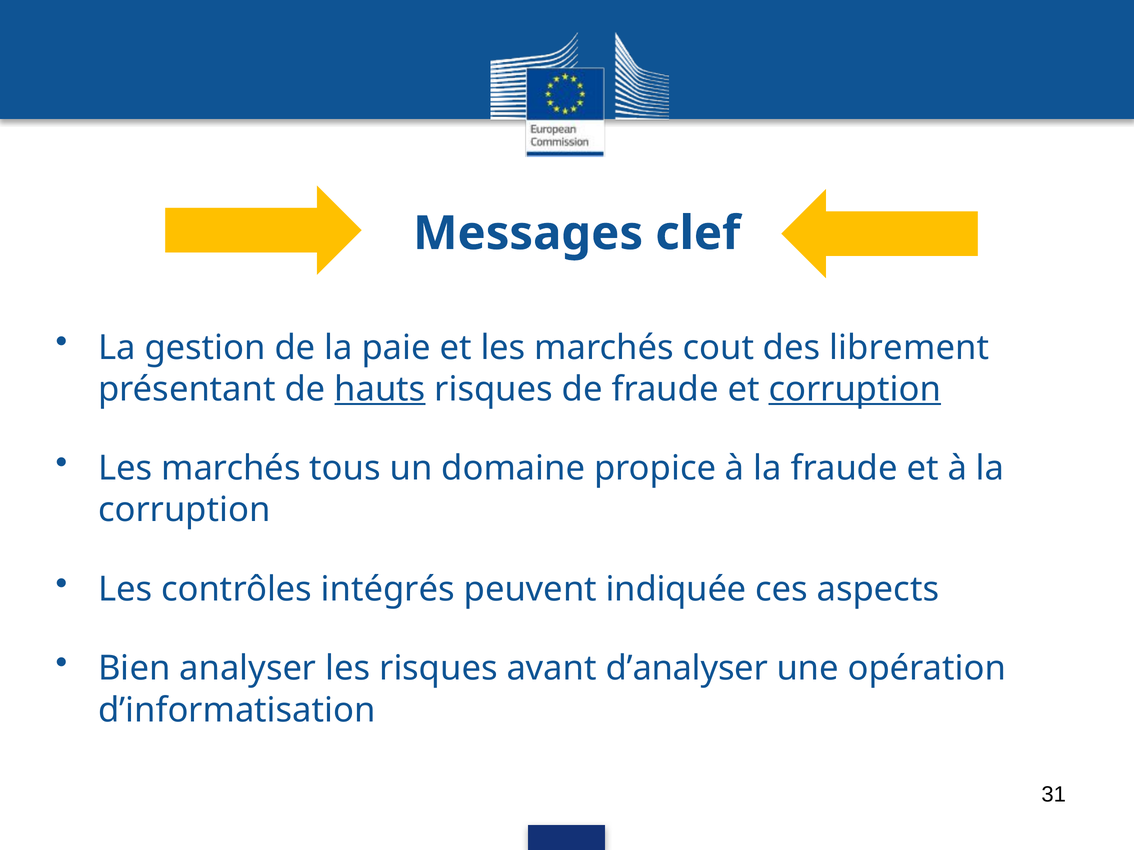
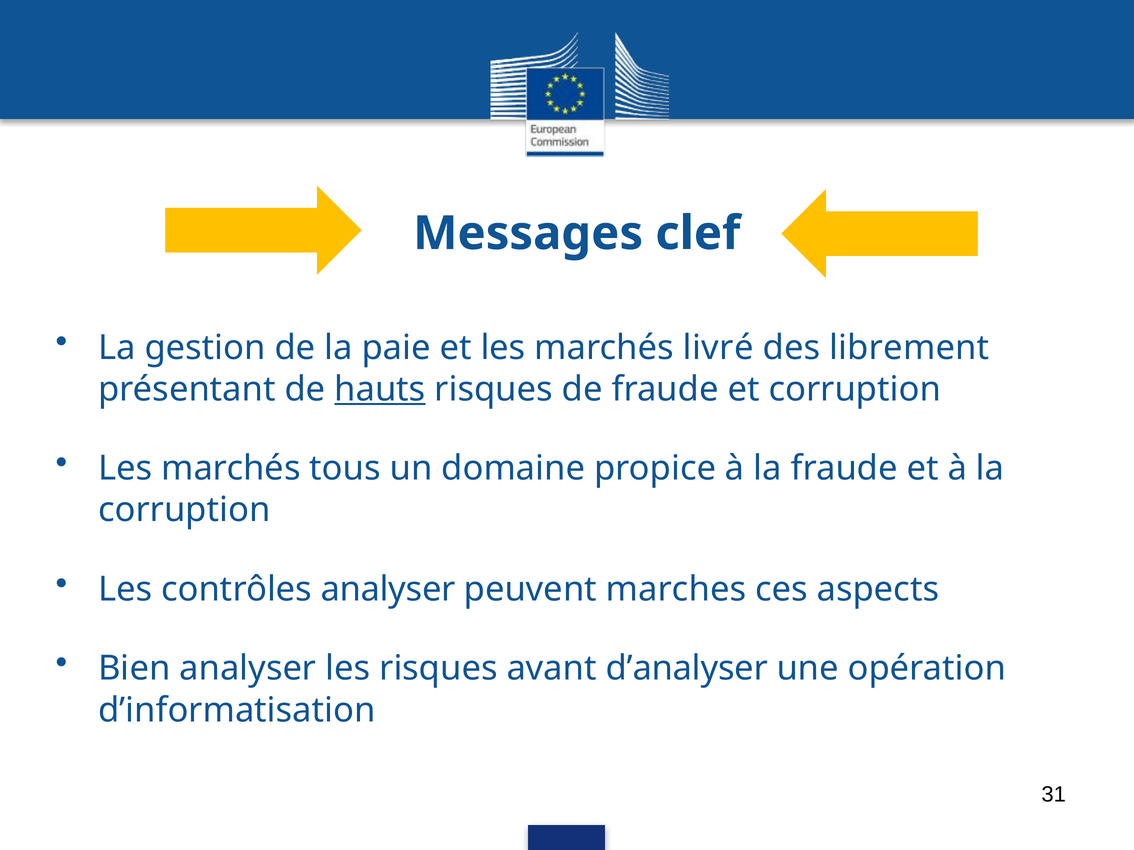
cout: cout -> livré (718, 348)
corruption underline: present -> none (855, 389)
contrôles intégrés: intégrés -> analyser (388, 590)
indiquée: indiquée -> marches (676, 590)
